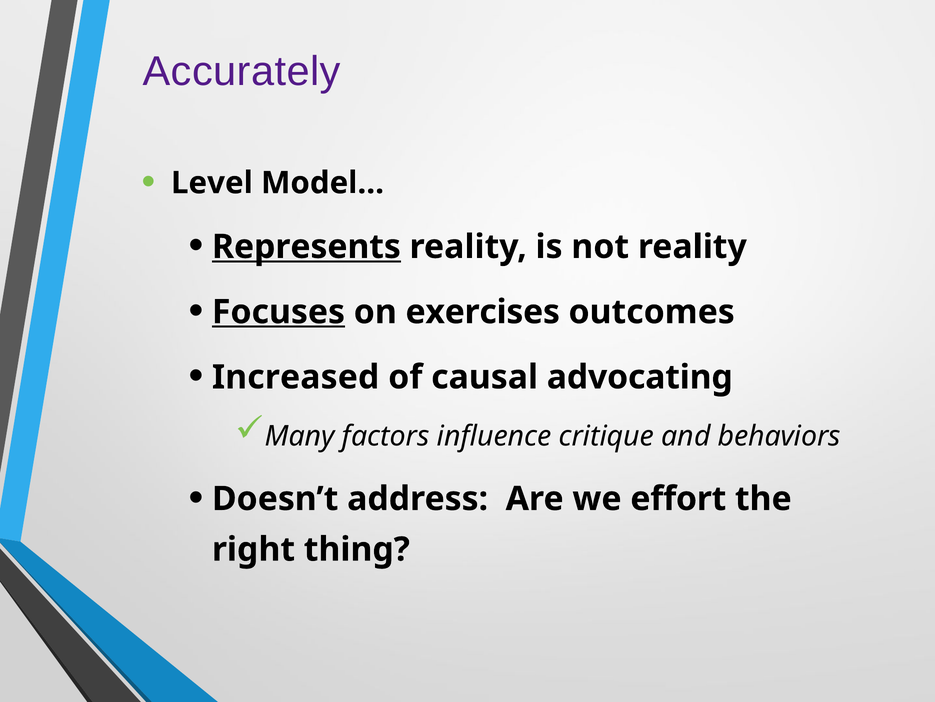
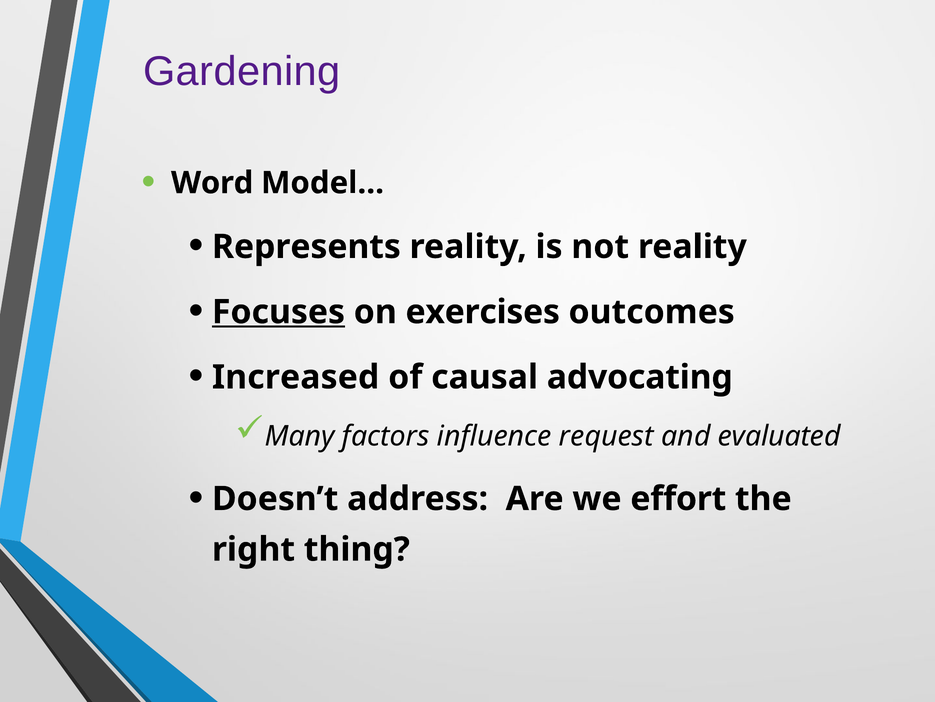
Accurately: Accurately -> Gardening (242, 71)
Level: Level -> Word (212, 183)
Represents underline: present -> none (306, 247)
critique: critique -> request (606, 436)
behaviors: behaviors -> evaluated (779, 436)
